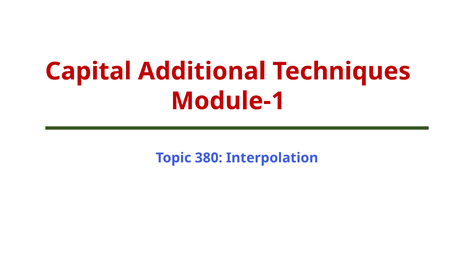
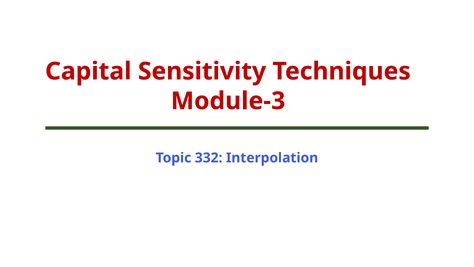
Additional: Additional -> Sensitivity (202, 71)
Module-1: Module-1 -> Module-3 (228, 101)
380: 380 -> 332 (209, 158)
